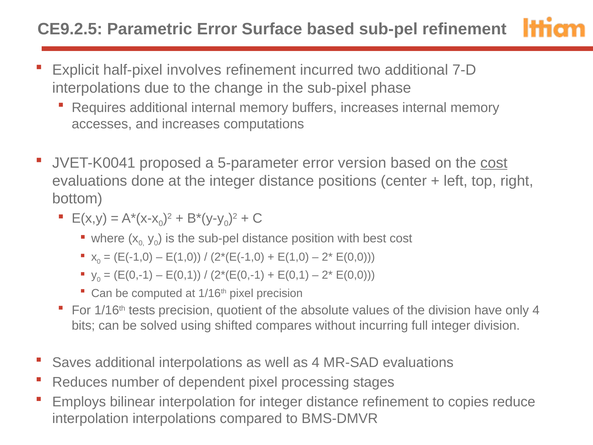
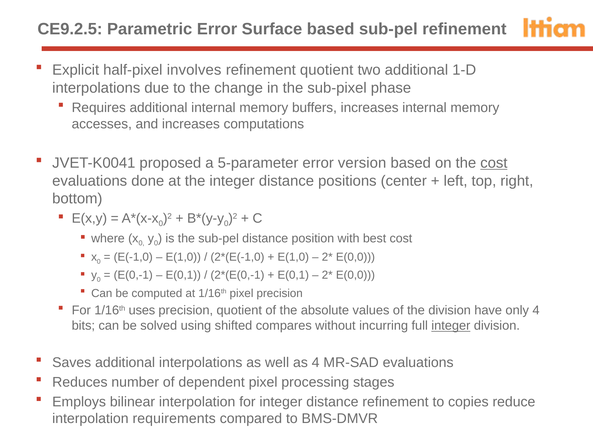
refinement incurred: incurred -> quotient (327, 70)
7-D: 7-D -> 1-D (464, 70)
tests: tests -> uses (142, 310)
integer underline: none -> present (451, 326)
interpolation interpolations: interpolations -> requirements (174, 418)
